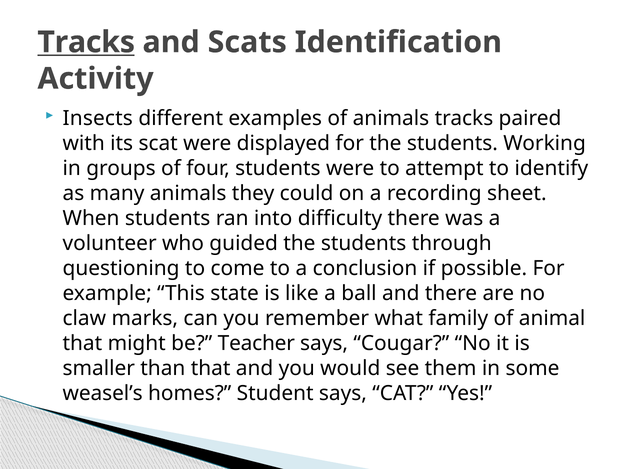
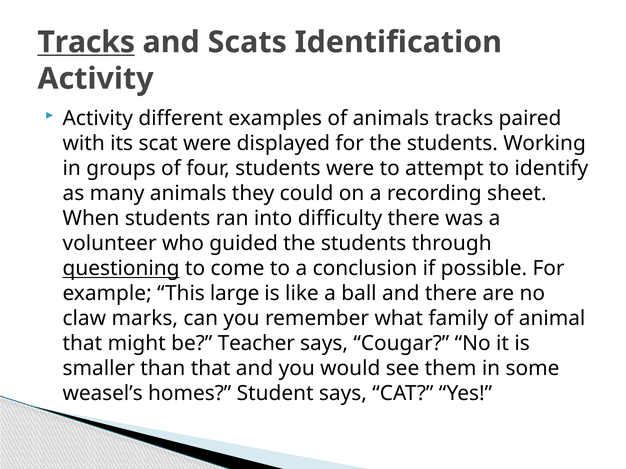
Insects: Insects -> Activity (98, 119)
questioning underline: none -> present (121, 269)
state: state -> large (235, 294)
